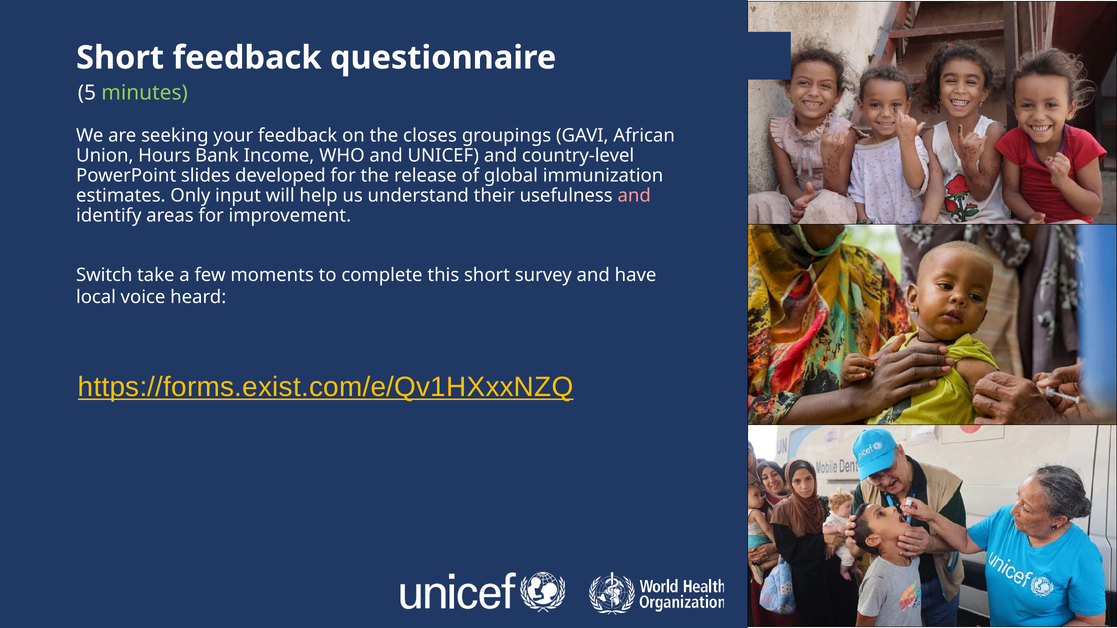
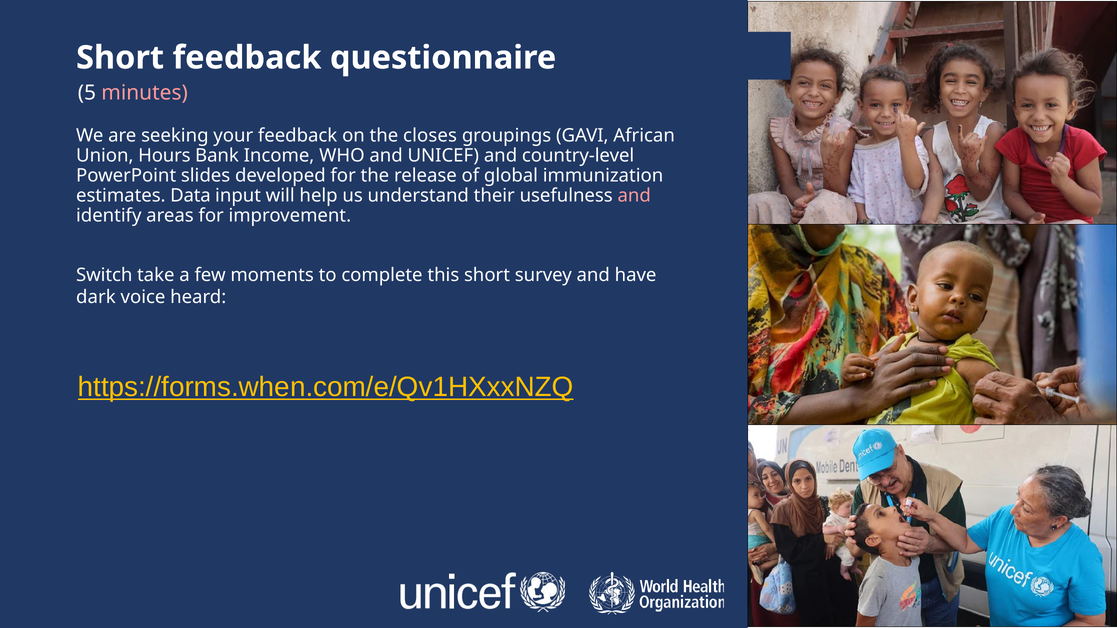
minutes colour: light green -> pink (145, 93)
Only: Only -> Data (190, 196)
local: local -> dark (96, 297)
https://forms.exist.com/e/Qv1HXxxNZQ: https://forms.exist.com/e/Qv1HXxxNZQ -> https://forms.when.com/e/Qv1HXxxNZQ (326, 387)
